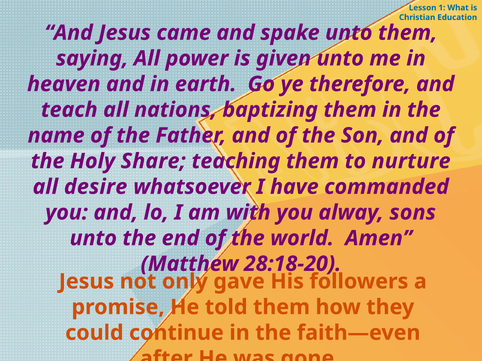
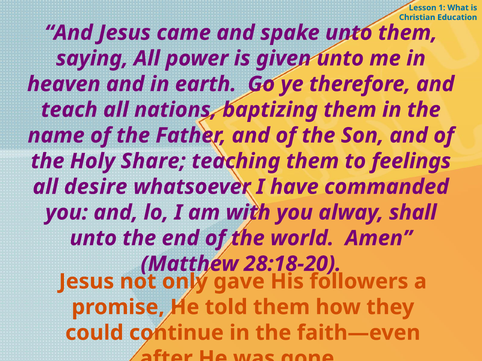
nurture: nurture -> feelings (411, 161)
sons: sons -> shall (413, 213)
